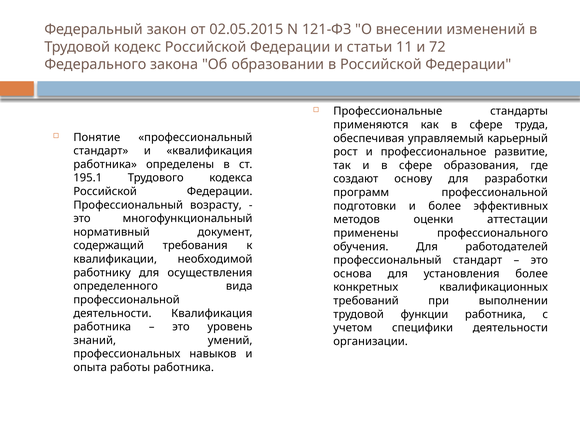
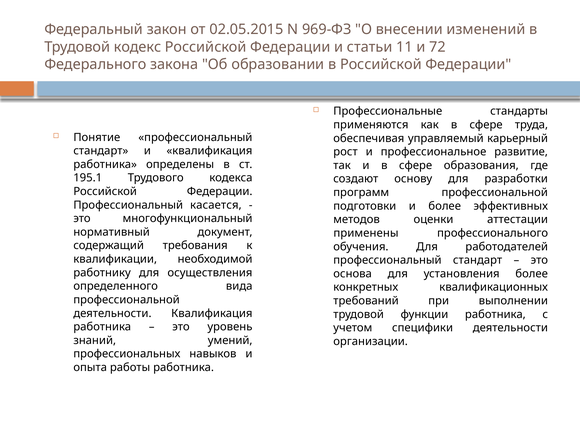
121-ФЗ: 121-ФЗ -> 969-ФЗ (327, 30)
возрасту: возрасту -> касается (216, 205)
